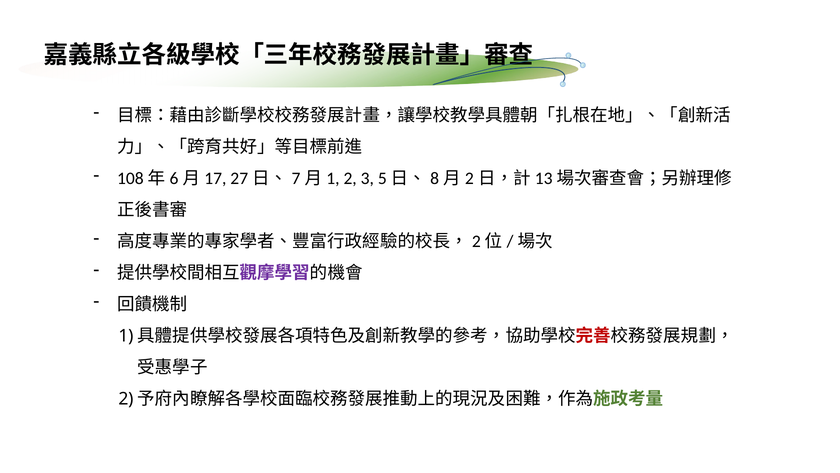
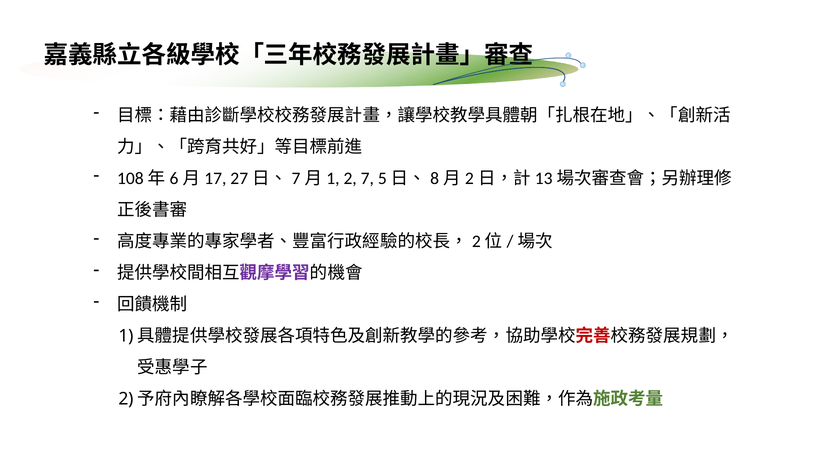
3: 3 -> 7 (367, 178)
